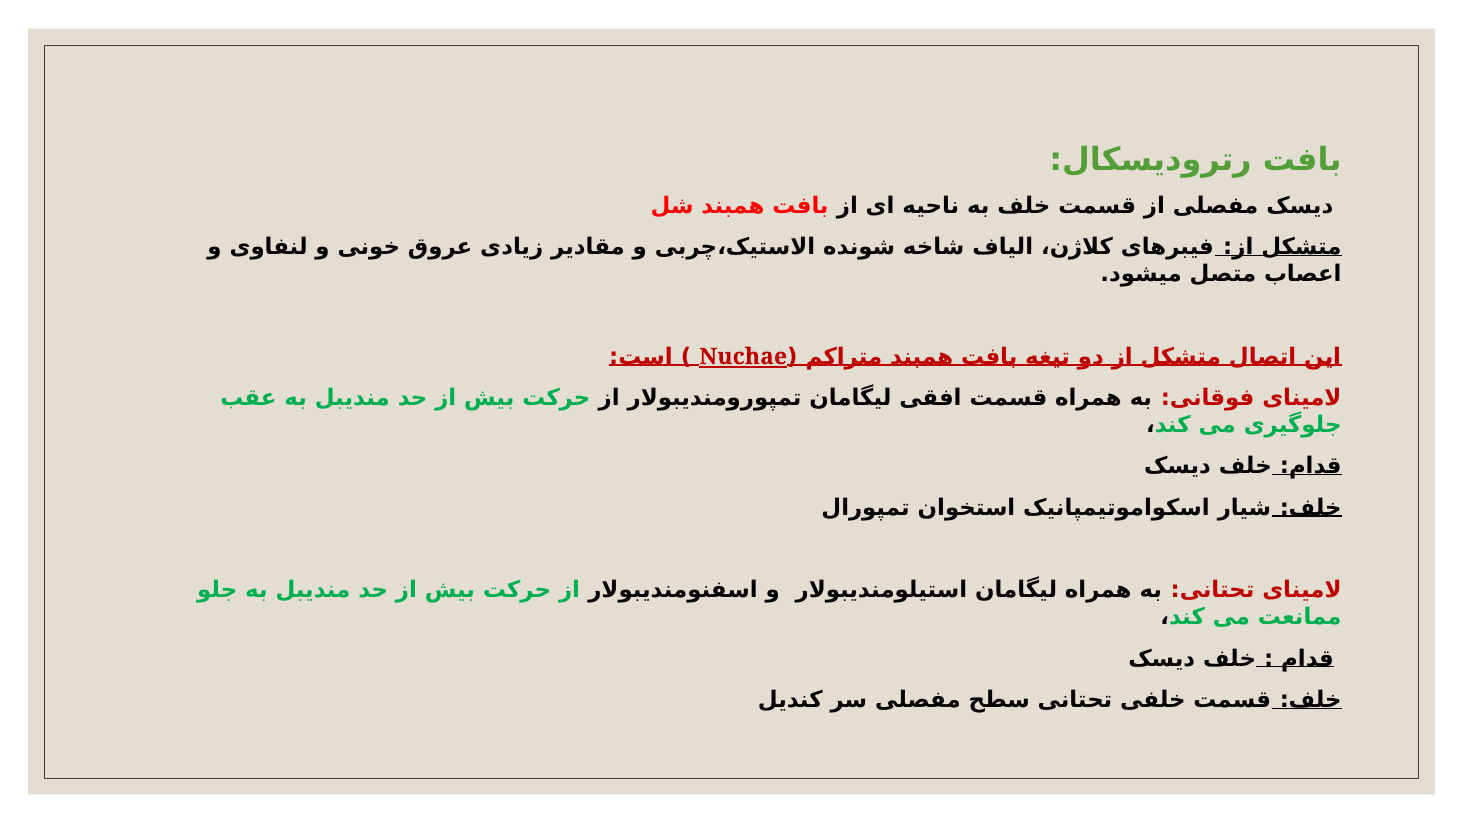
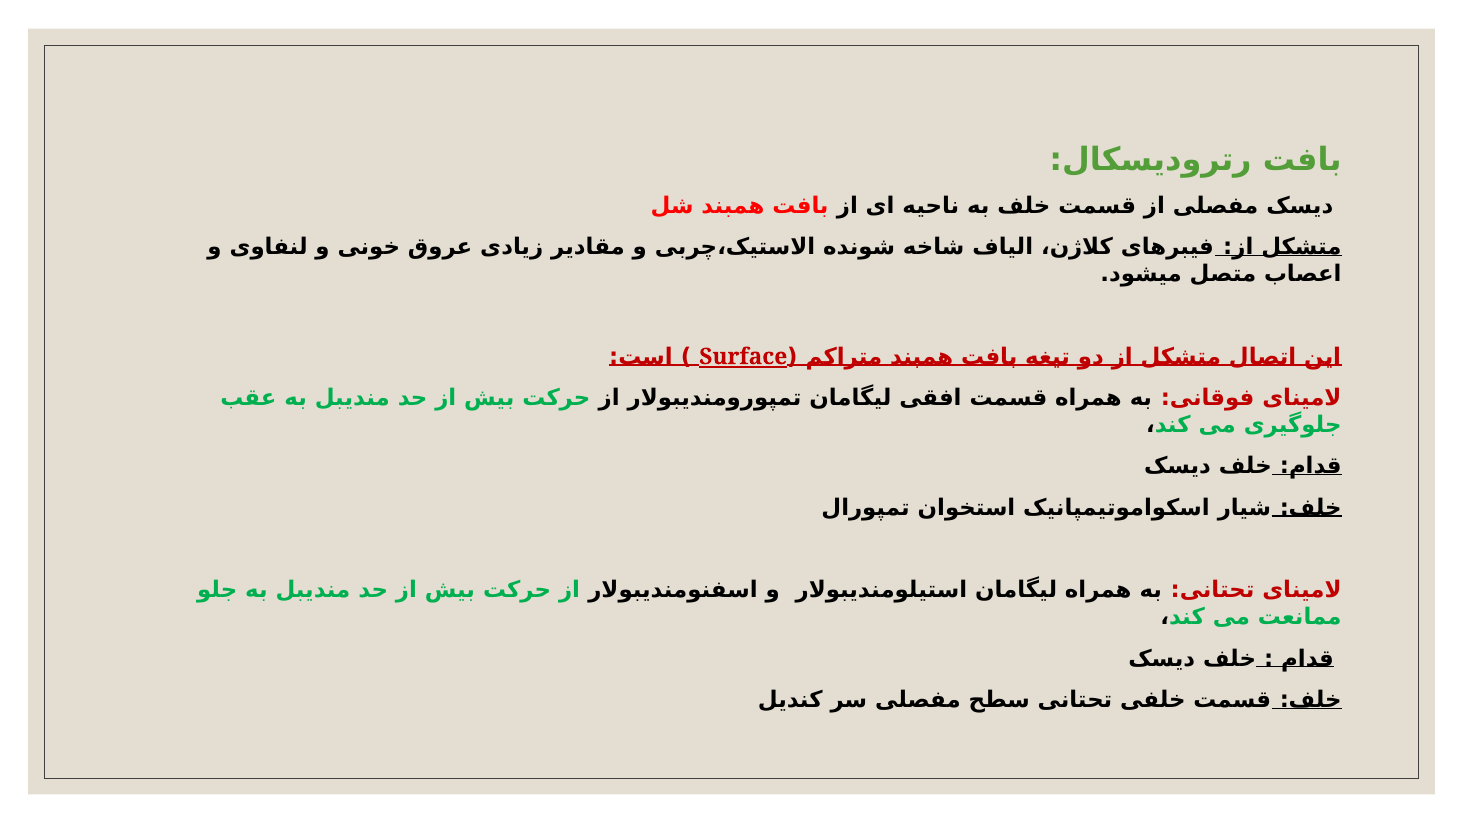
Nuchae: Nuchae -> Surface (743, 357)
